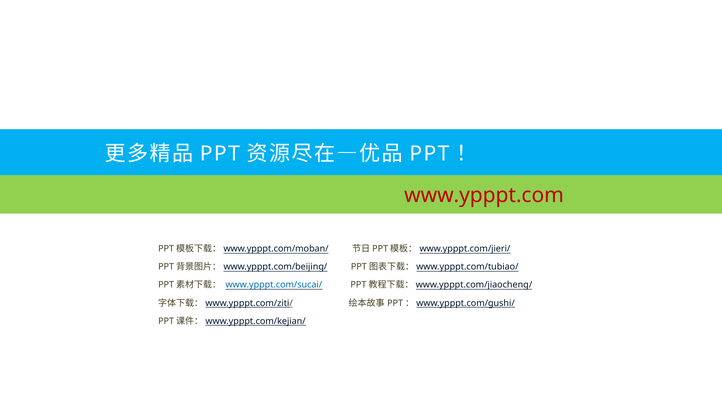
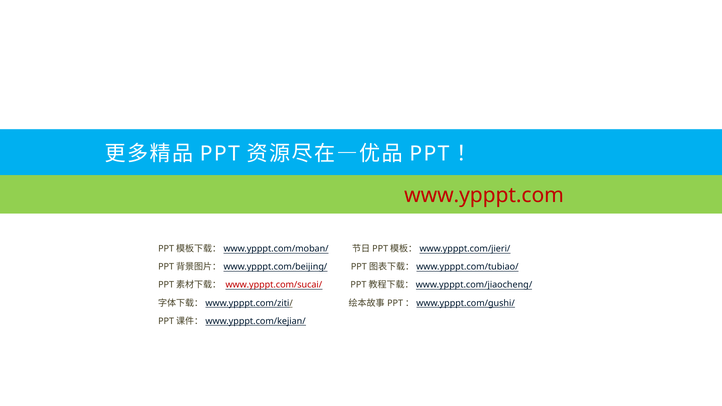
www.ypppt.com/sucai/ colour: blue -> red (274, 285)
